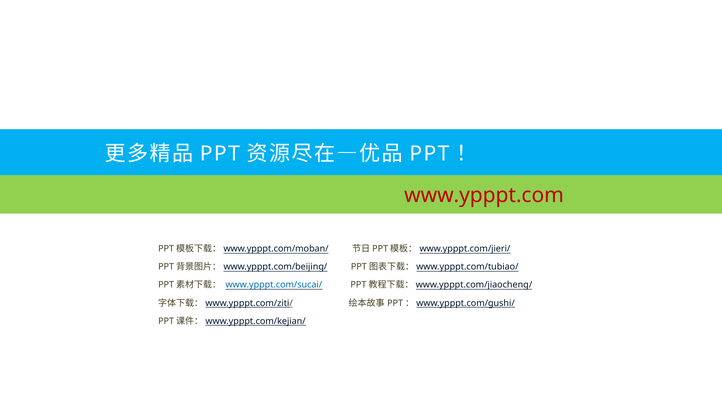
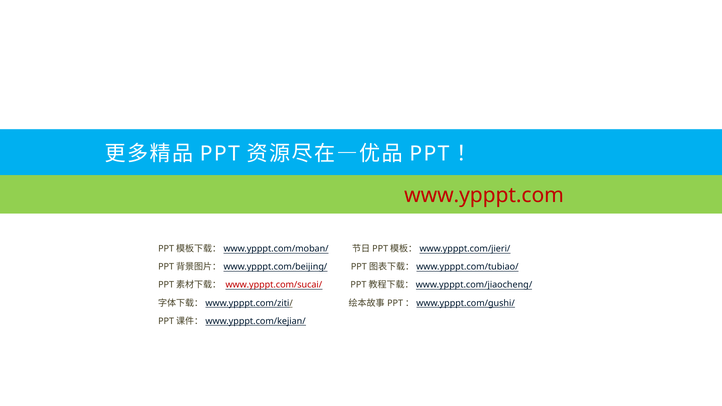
www.ypppt.com/sucai/ colour: blue -> red (274, 285)
